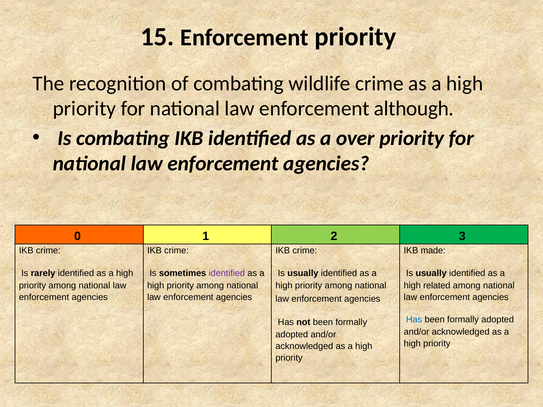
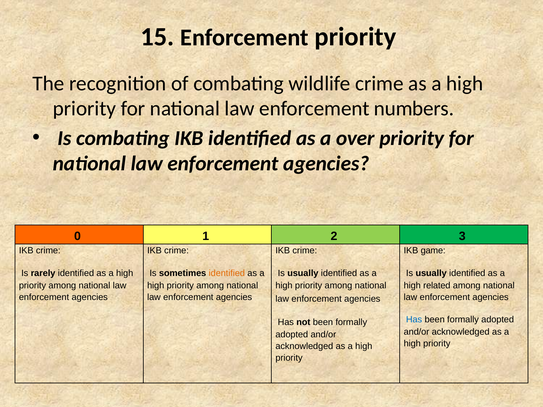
although: although -> numbers (414, 109)
made: made -> game (433, 251)
identified colour: purple -> orange (227, 273)
